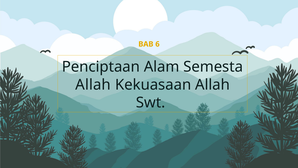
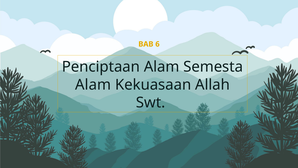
Allah: Allah -> Alam (93, 85)
